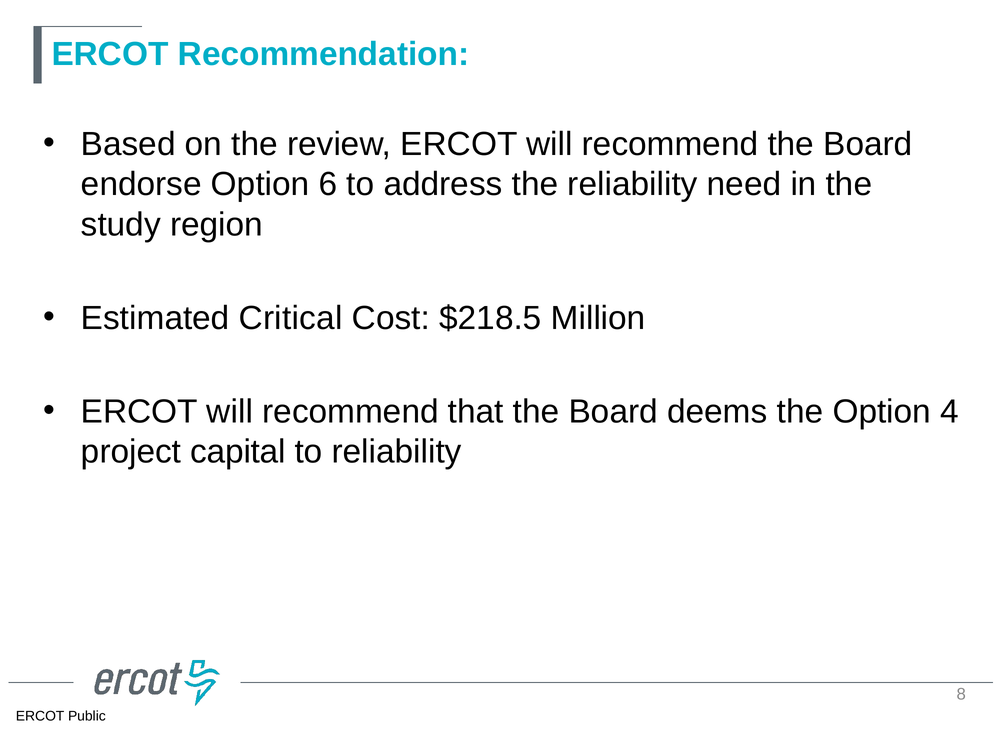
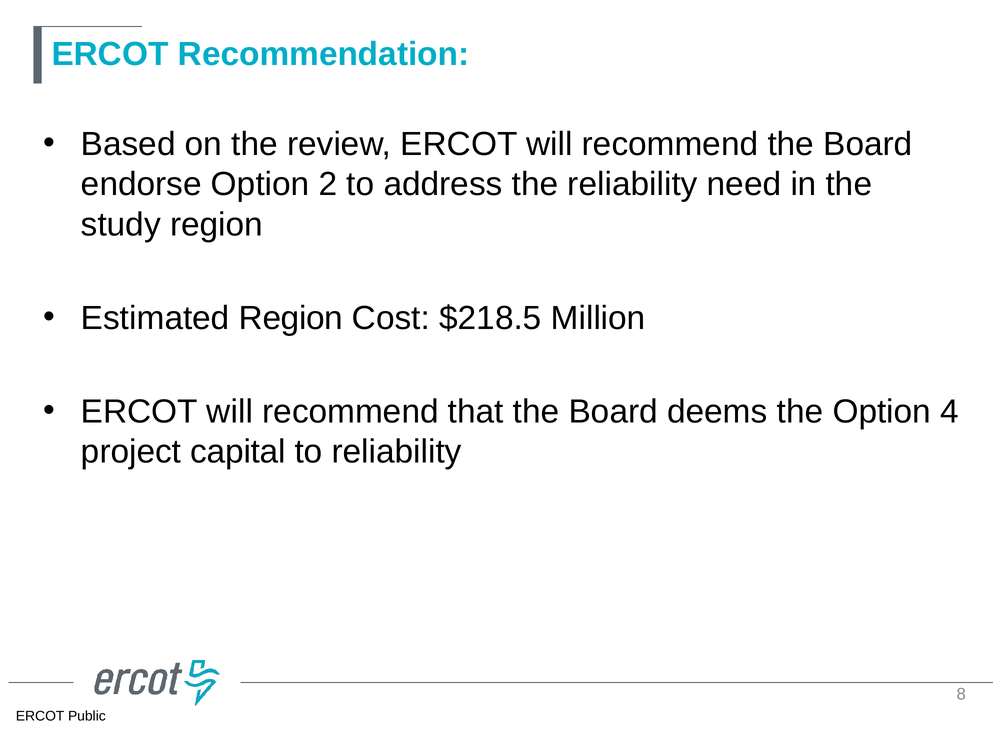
6: 6 -> 2 (328, 184)
Estimated Critical: Critical -> Region (291, 318)
